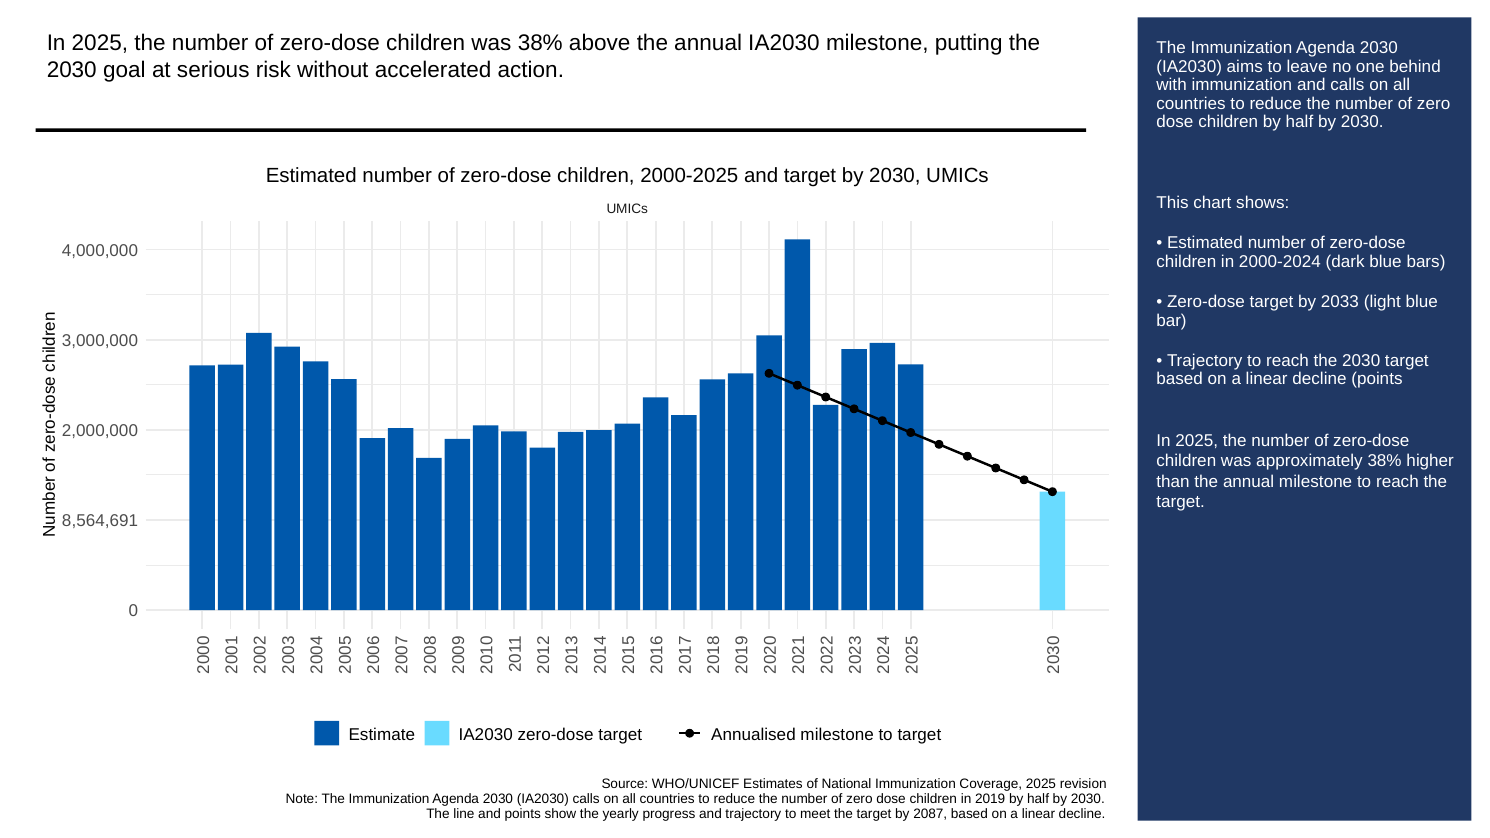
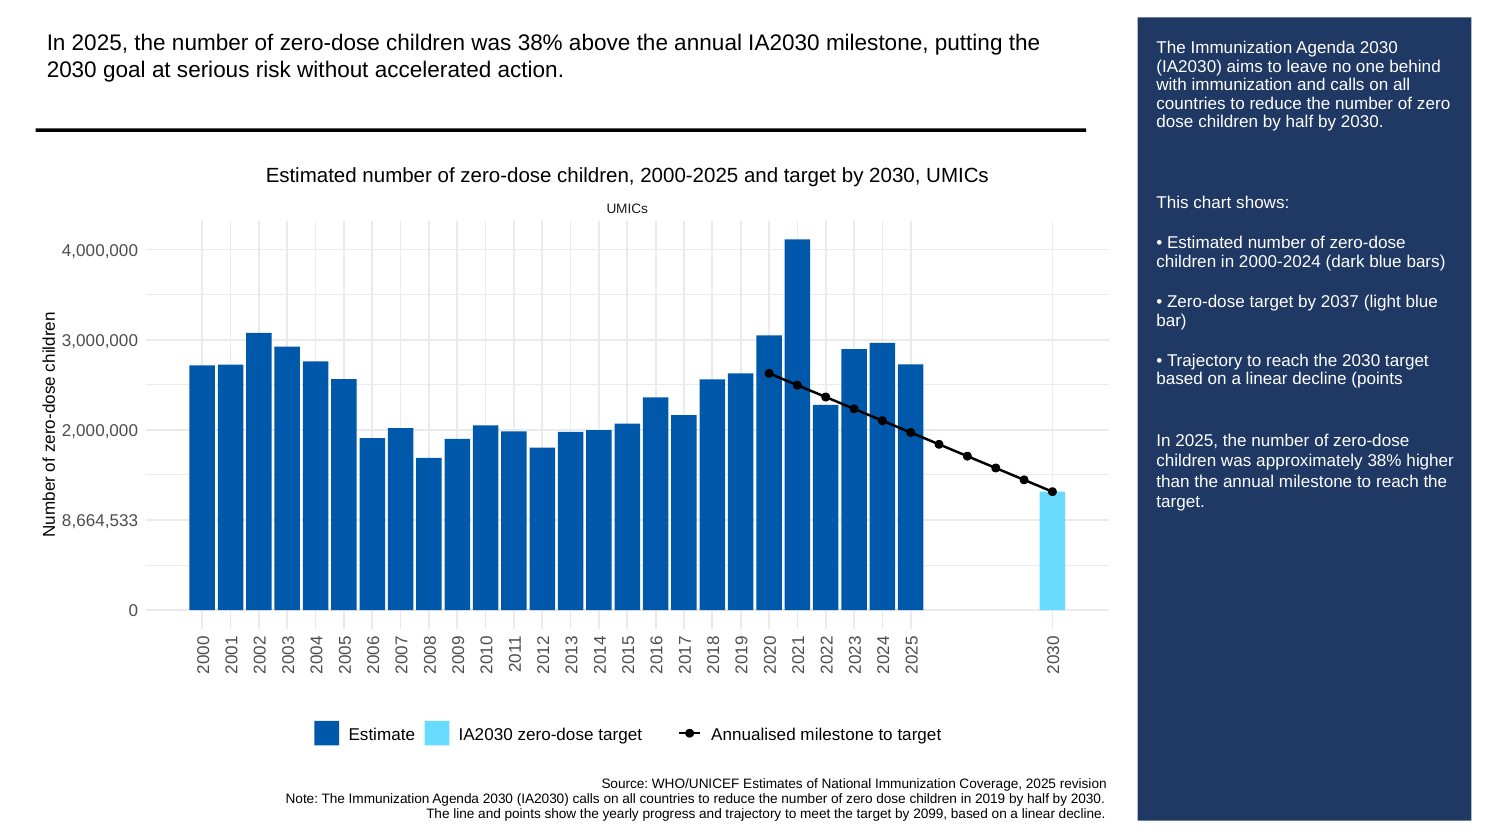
2033: 2033 -> 2037 (1340, 302)
8,564,691: 8,564,691 -> 8,664,533 (100, 521)
2087: 2087 -> 2099 (930, 814)
